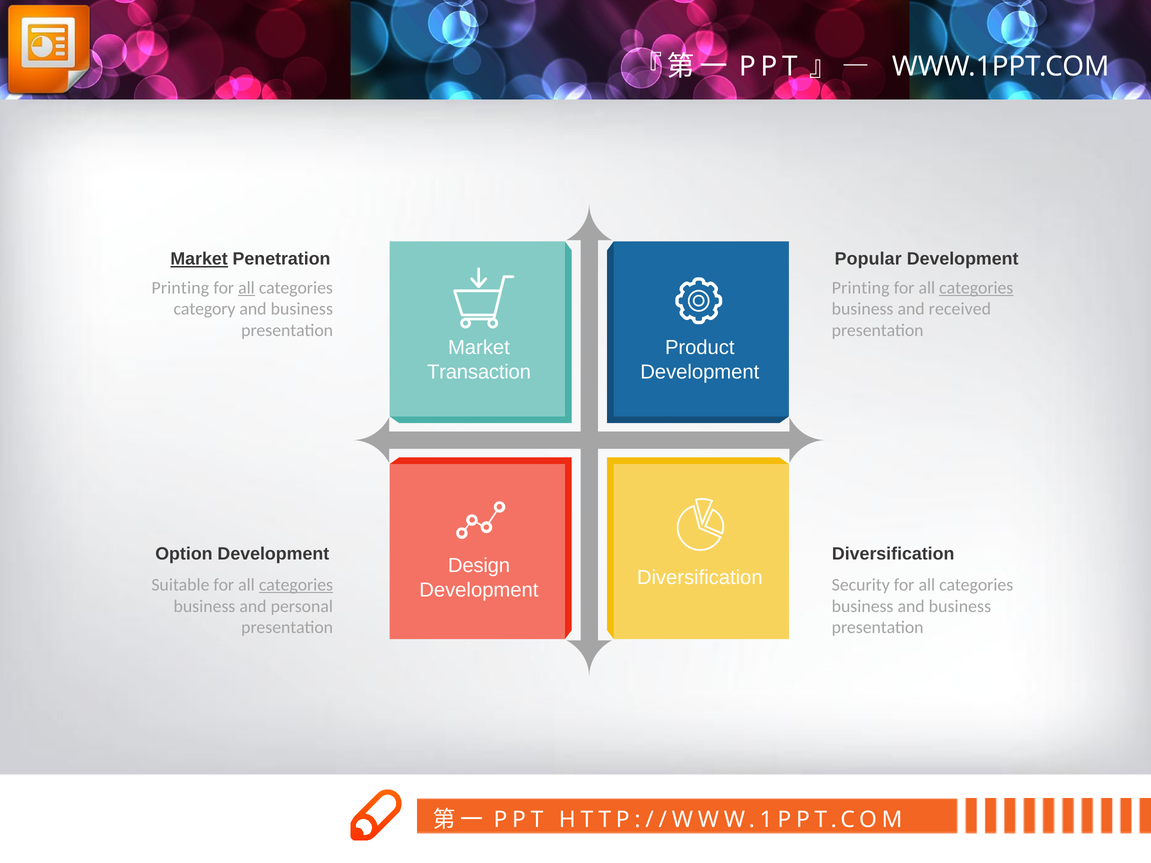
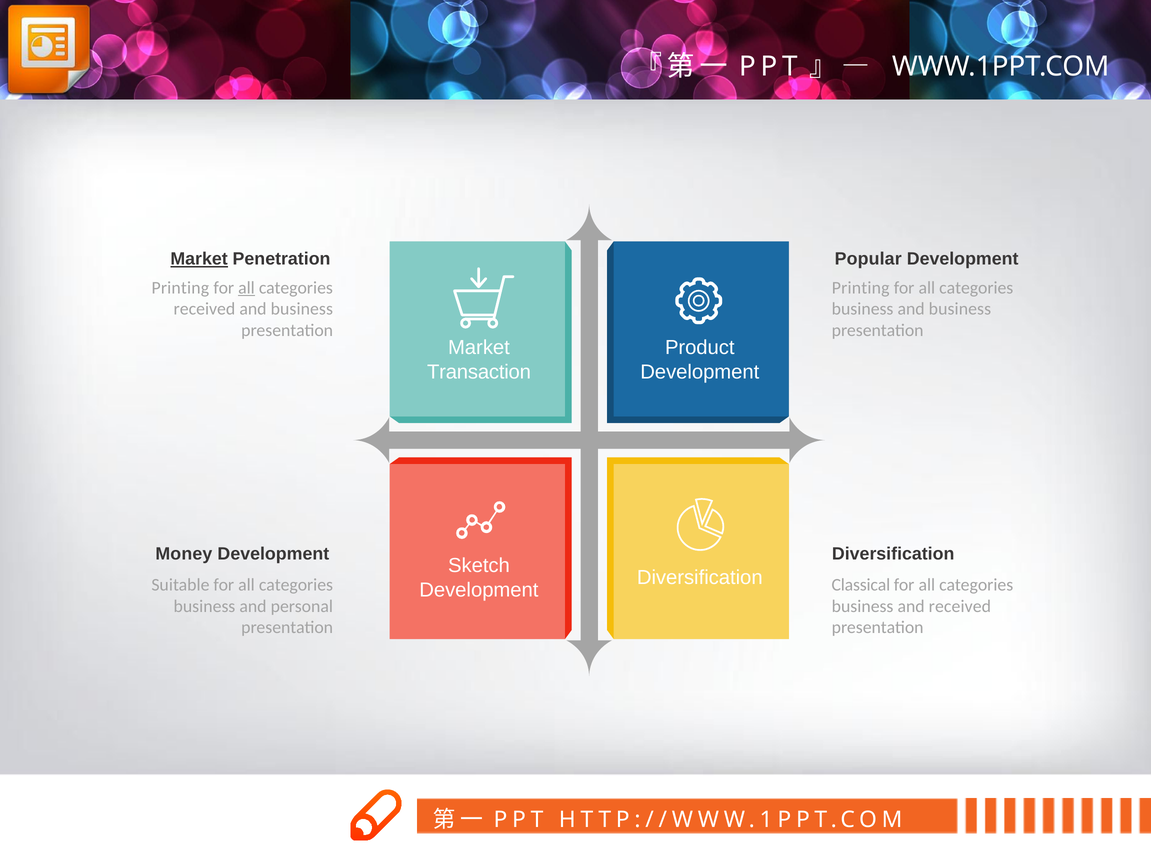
categories underline: present -> none (976, 288)
category: category -> received (204, 309)
business and received: received -> business (960, 309)
Option: Option -> Money (184, 554)
Design: Design -> Sketch (479, 566)
categories underline: present -> none (296, 585)
Security: Security -> Classical (861, 585)
business and business: business -> received (960, 606)
